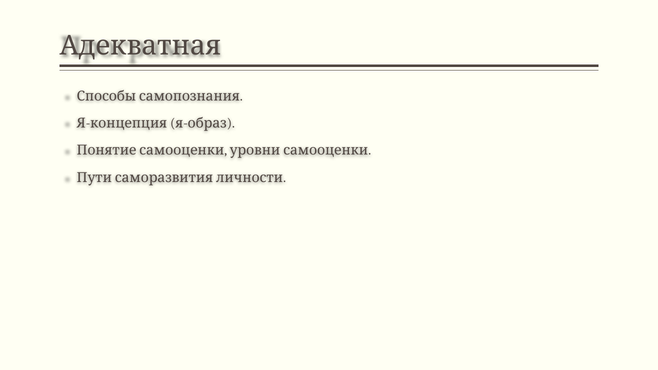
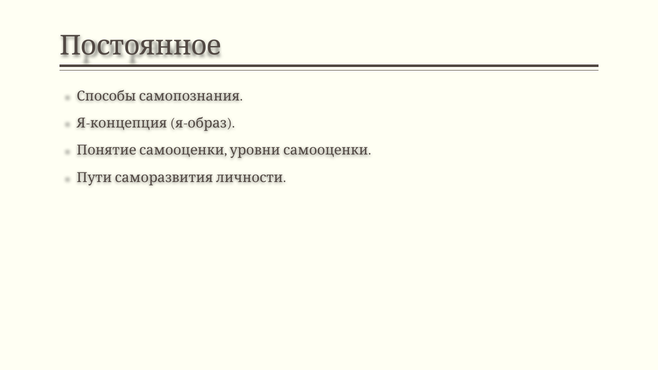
Адекватная: Адекватная -> Постоянное (141, 46)
